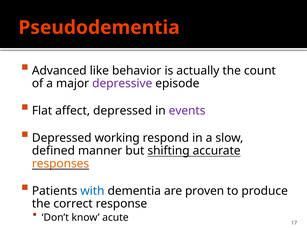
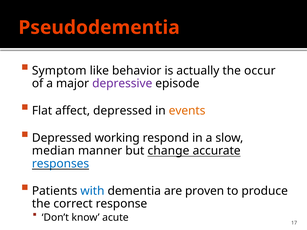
Advanced: Advanced -> Symptom (59, 71)
count: count -> occur (260, 71)
events colour: purple -> orange (187, 111)
defined: defined -> median (53, 151)
shifting: shifting -> change (168, 151)
responses colour: orange -> blue (61, 164)
